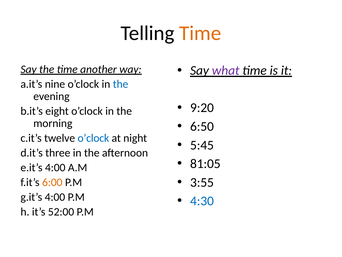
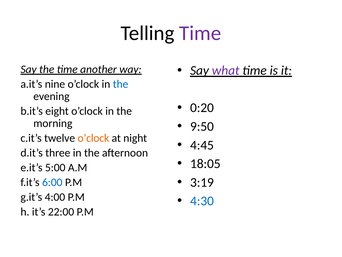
Time colour: orange -> purple (200, 33)
9:20: 9:20 -> 0:20 (202, 108)
6:50: 6:50 -> 9:50 (202, 126)
o’clock colour: blue -> orange (93, 138)
5:45: 5:45 -> 4:45 (202, 145)
81:05: 81:05 -> 18:05 (205, 163)
e.it’s 4:00: 4:00 -> 5:00 (55, 167)
3:55: 3:55 -> 3:19 (202, 182)
6:00 colour: orange -> blue (52, 182)
52:00: 52:00 -> 22:00 (61, 211)
